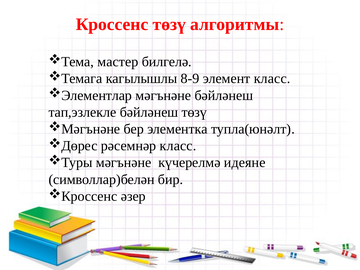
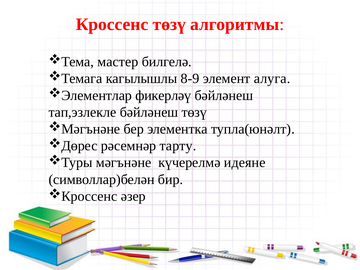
элемент класс: класс -> алуга (272, 79)
мәгънәне: мәгънәне -> фикерләү (163, 95)
рәсемнәр класс: класс -> тарту (178, 146)
